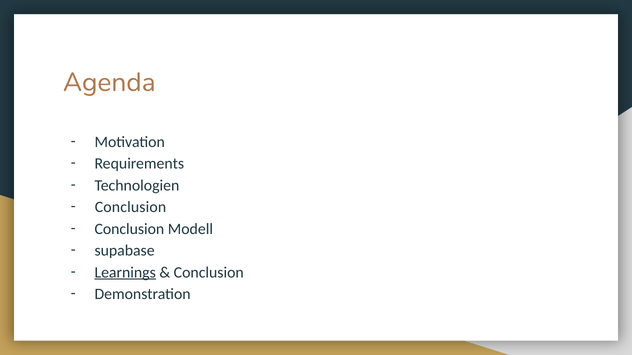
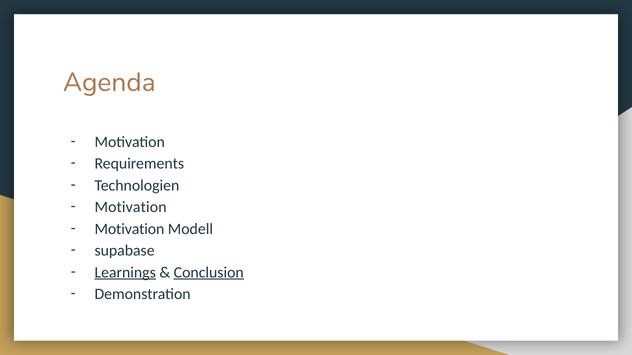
Conclusion: Conclusion -> Motivation (131, 207)
Conclusion: Conclusion -> Motivation (129, 229)
Conclusion underline: none -> present (209, 273)
